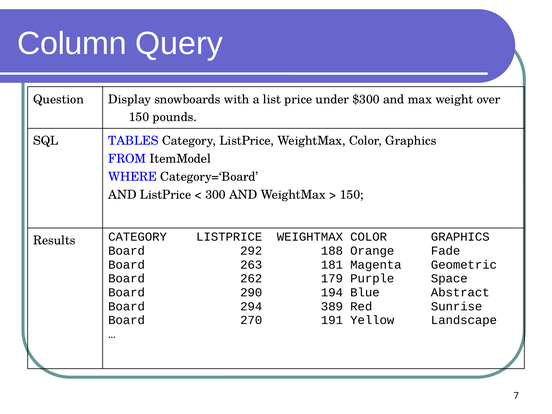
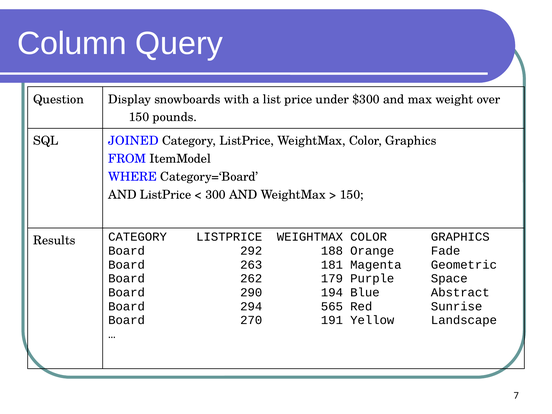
TABLES: TABLES -> JOINED (133, 141)
389: 389 -> 565 (332, 306)
